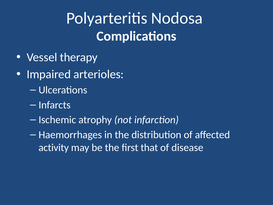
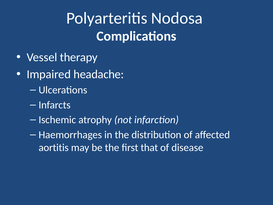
arterioles: arterioles -> headache (99, 74)
activity: activity -> aortitis (54, 147)
